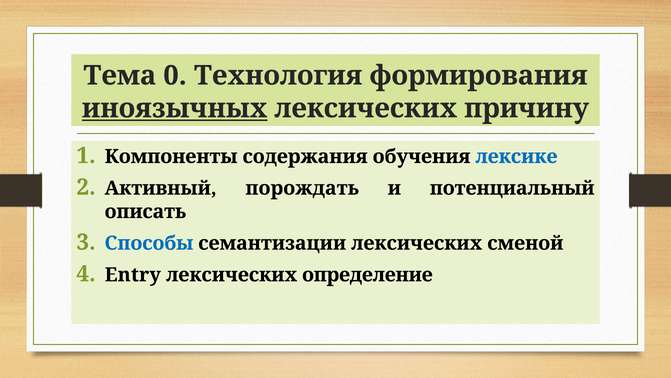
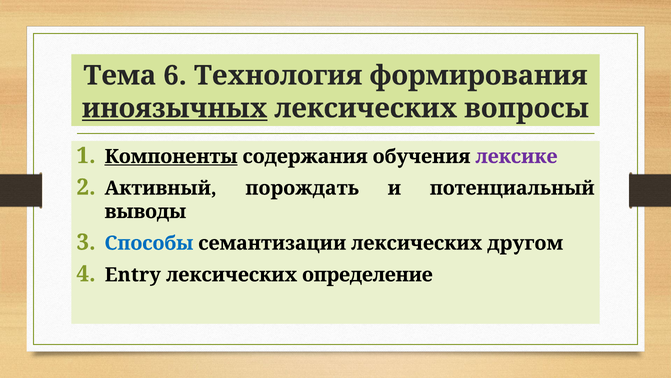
0: 0 -> 6 (175, 75)
причину: причину -> вопросы (527, 108)
Компоненты underline: none -> present (171, 156)
лексике colour: blue -> purple (517, 156)
описать: описать -> выводы (145, 211)
сменой: сменой -> другом (525, 243)
